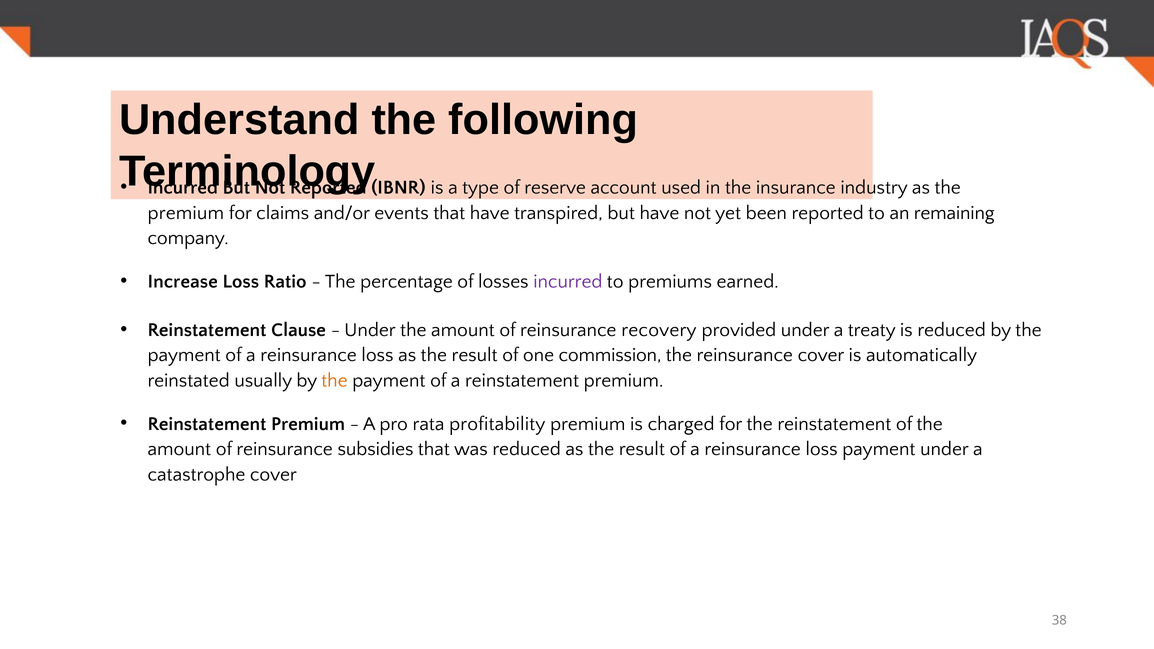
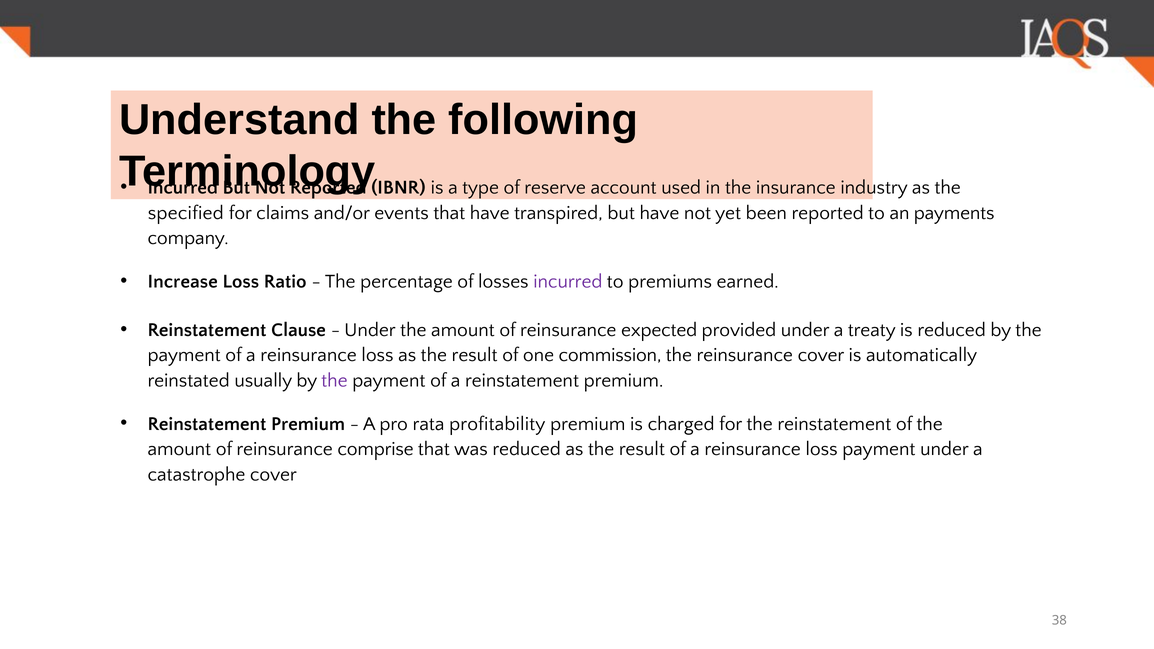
premium: premium -> specified (186, 213)
remaining: remaining -> payments (954, 213)
recovery: recovery -> expected (659, 330)
the colour: orange -> purple (334, 381)
subsidies: subsidies -> comprise (376, 449)
